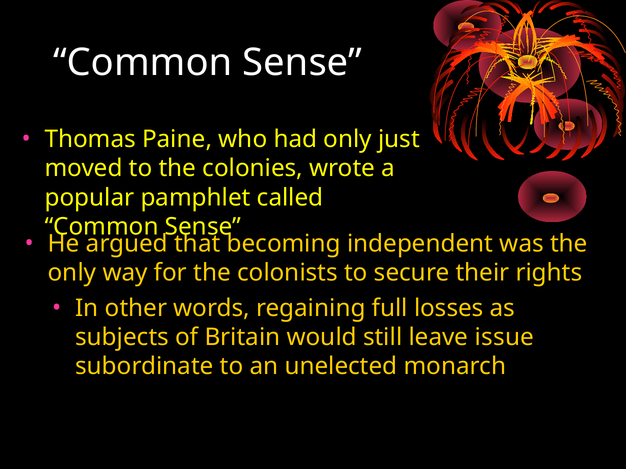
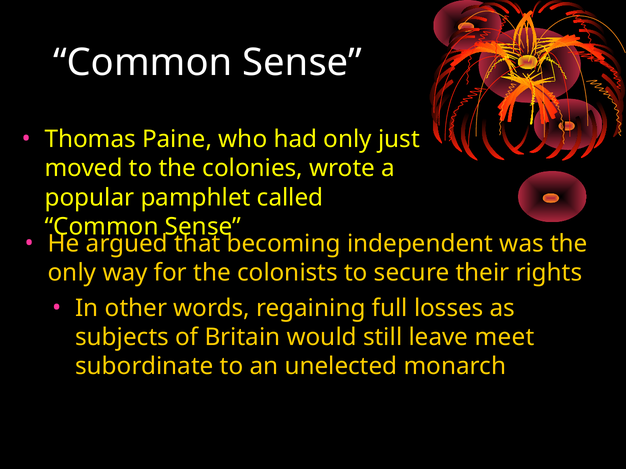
issue: issue -> meet (504, 338)
